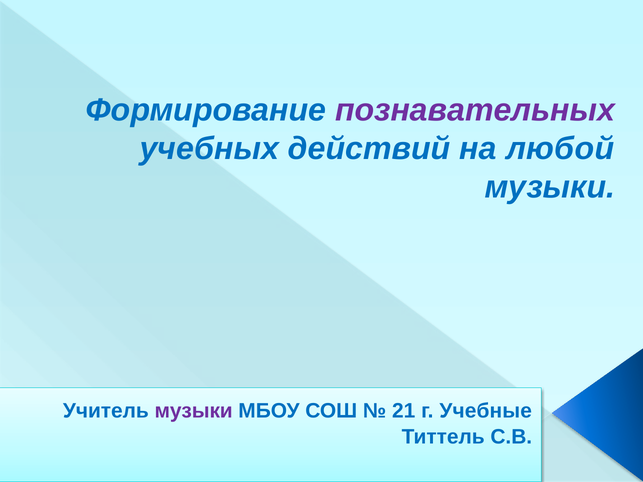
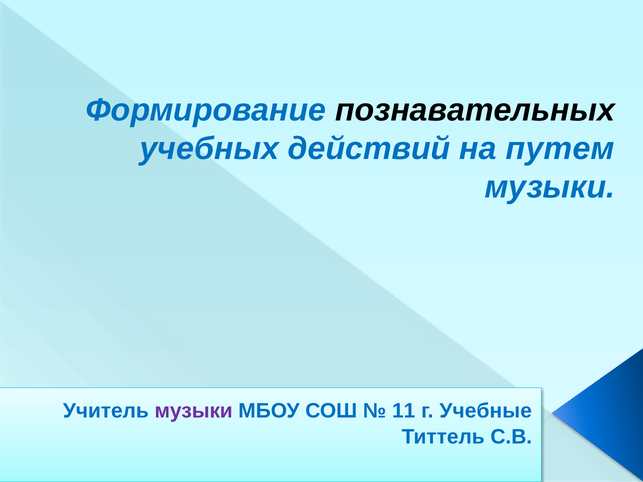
познавательных colour: purple -> black (475, 110)
любой: любой -> путем (560, 149)
21: 21 -> 11 (404, 411)
